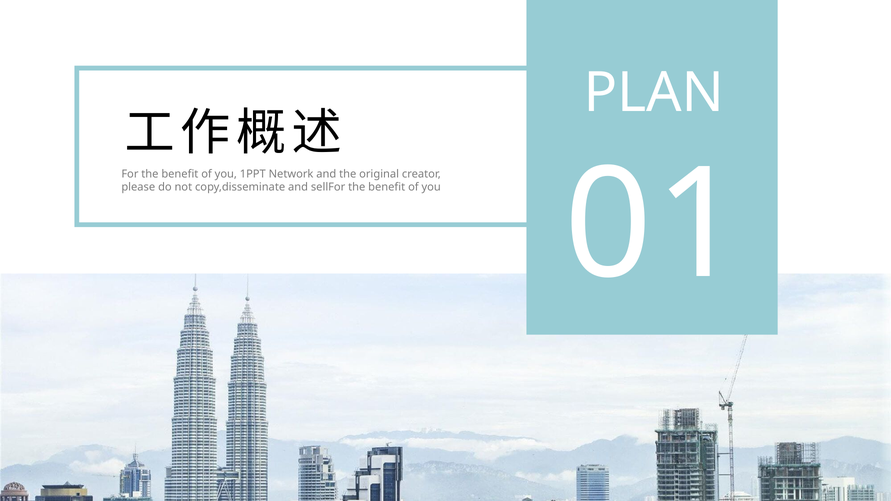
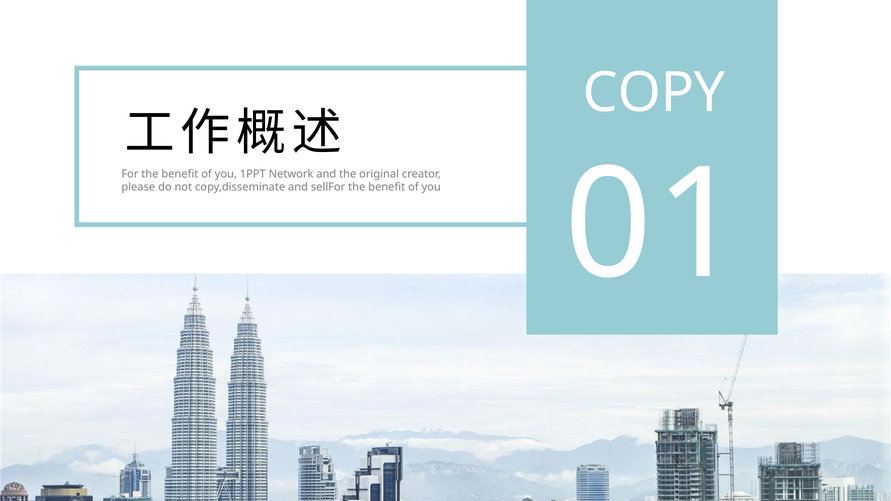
PLAN: PLAN -> COPY (654, 93)
